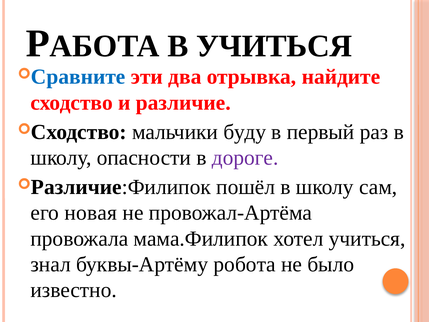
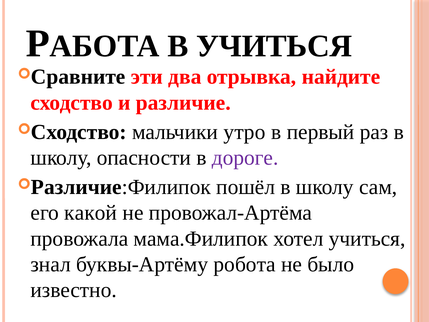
Сравните colour: blue -> black (78, 77)
буду: буду -> утро (245, 132)
новая: новая -> какой (91, 213)
